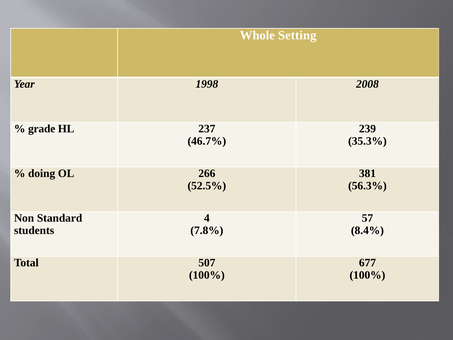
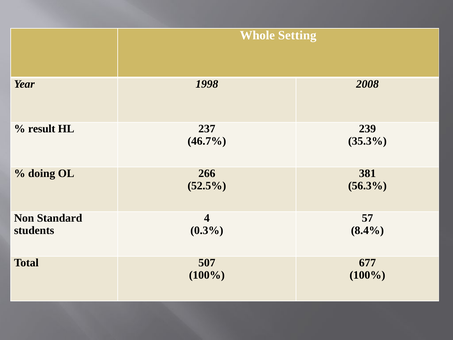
grade: grade -> result (42, 129)
7.8%: 7.8% -> 0.3% (207, 230)
